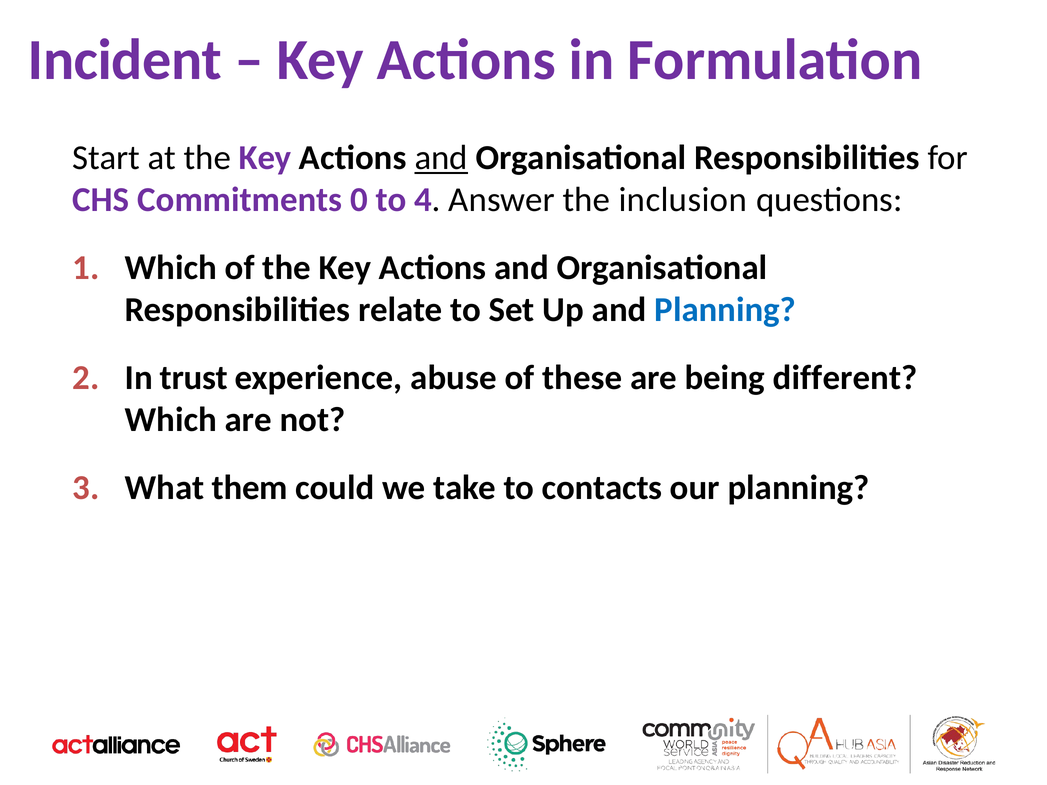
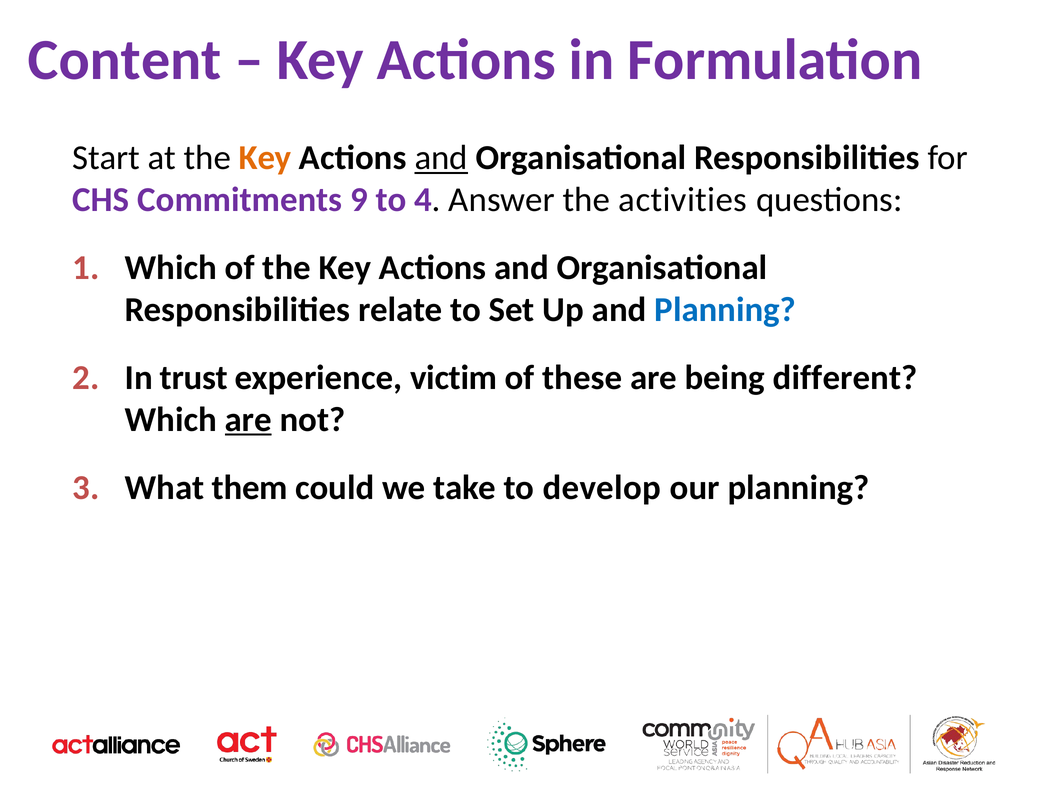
Incident: Incident -> Content (125, 60)
Key colour: purple -> orange (265, 158)
0: 0 -> 9 (359, 200)
inclusion: inclusion -> activities (683, 200)
abuse: abuse -> victim (454, 378)
are underline: none -> present (248, 420)
contacts: contacts -> develop (602, 488)
